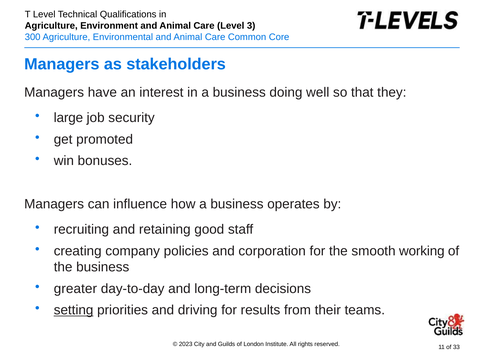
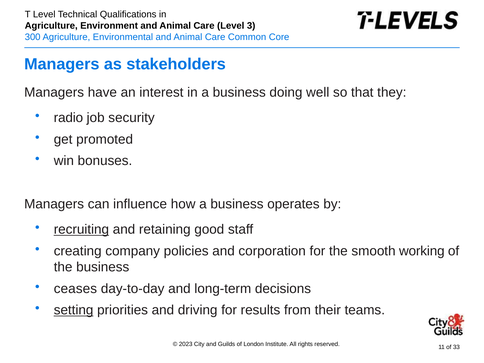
large: large -> radio (68, 118)
recruiting underline: none -> present (81, 229)
greater: greater -> ceases (75, 289)
